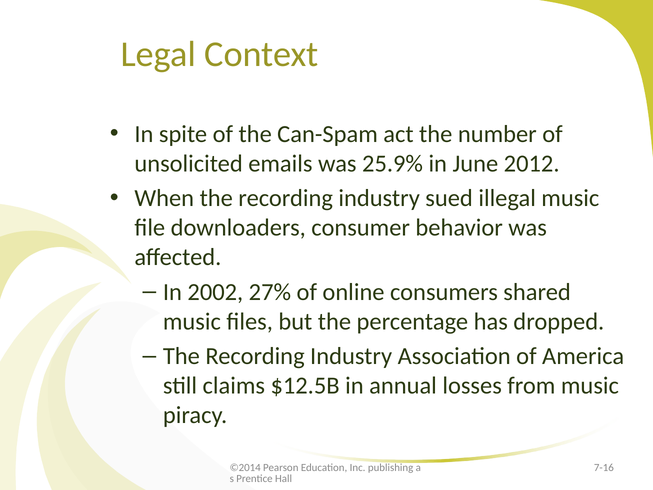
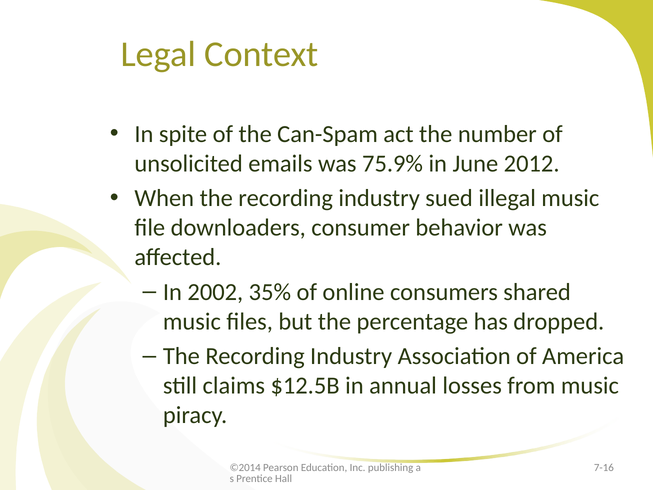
25.9%: 25.9% -> 75.9% (393, 163)
27%: 27% -> 35% (270, 292)
